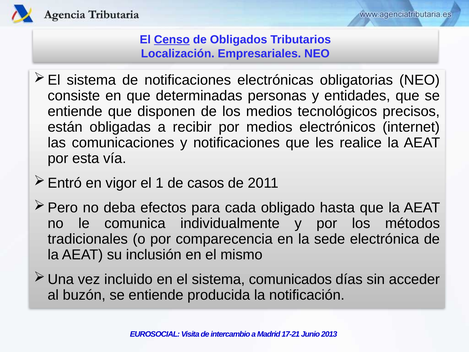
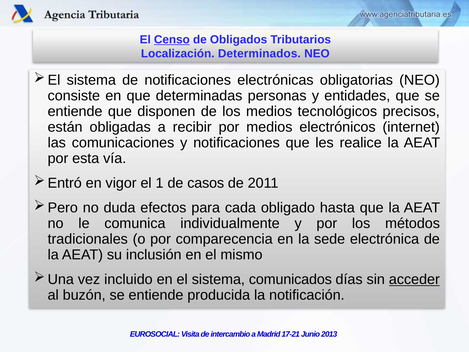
Empresariales: Empresariales -> Determinados (259, 54)
deba: deba -> duda (120, 208)
acceder underline: none -> present (414, 279)
